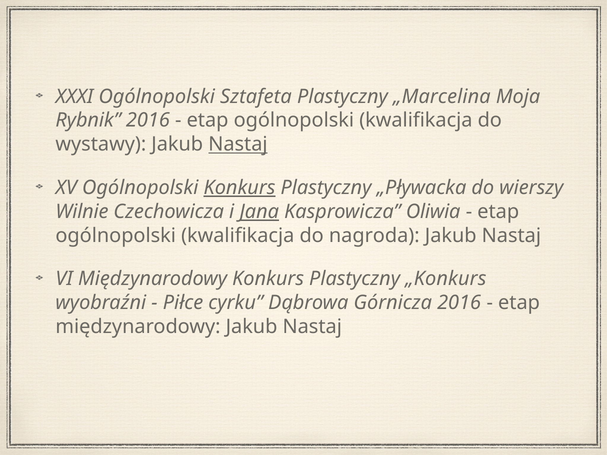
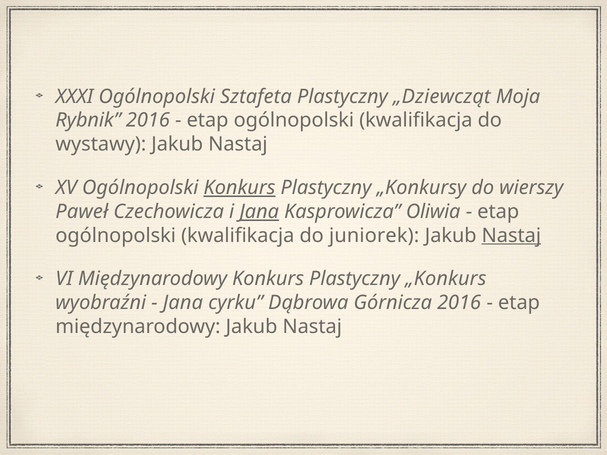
„Marcelina: „Marcelina -> „Dziewcząt (442, 97)
Nastaj underline: present -> none (238, 144)
„Pływacka: „Pływacka -> „Konkursy (421, 188)
Wilnie: Wilnie -> Paweł (82, 212)
nagroda: nagroda -> juniorek (374, 236)
Nastaj underline: none -> present (511, 236)
Piłce: Piłce -> Jana (183, 303)
